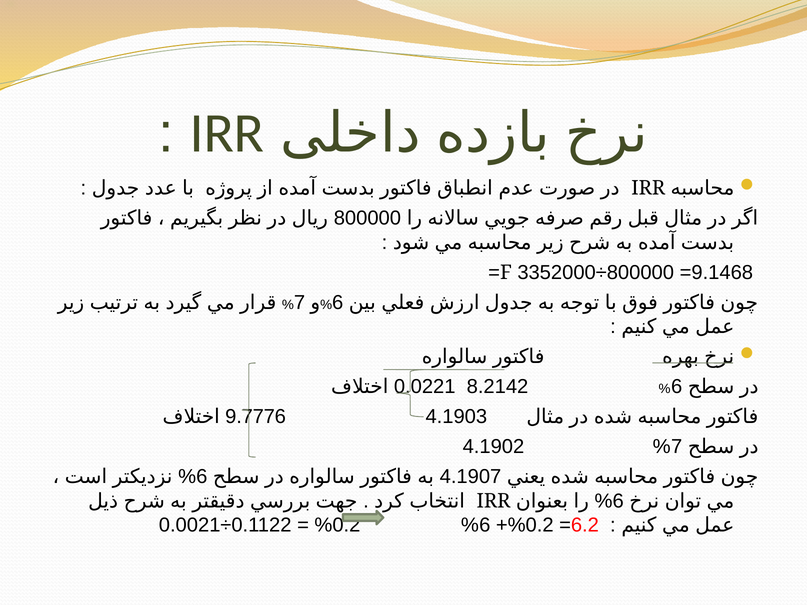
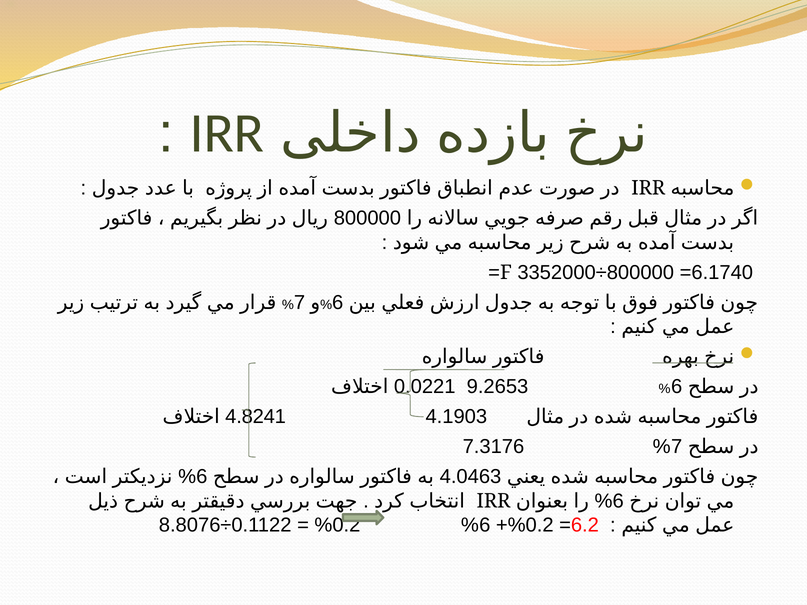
9.1468: 9.1468 -> 6.1740 (722, 273)
8.2142: 8.2142 -> 9.2653 (498, 387)
9.7776: 9.7776 -> 4.8241 (256, 417)
4.1902: 4.1902 -> 7.3176 (493, 447)
4.1907: 4.1907 -> 4.0463 (471, 477)
0.0021: 0.0021 -> 8.8076 (190, 525)
